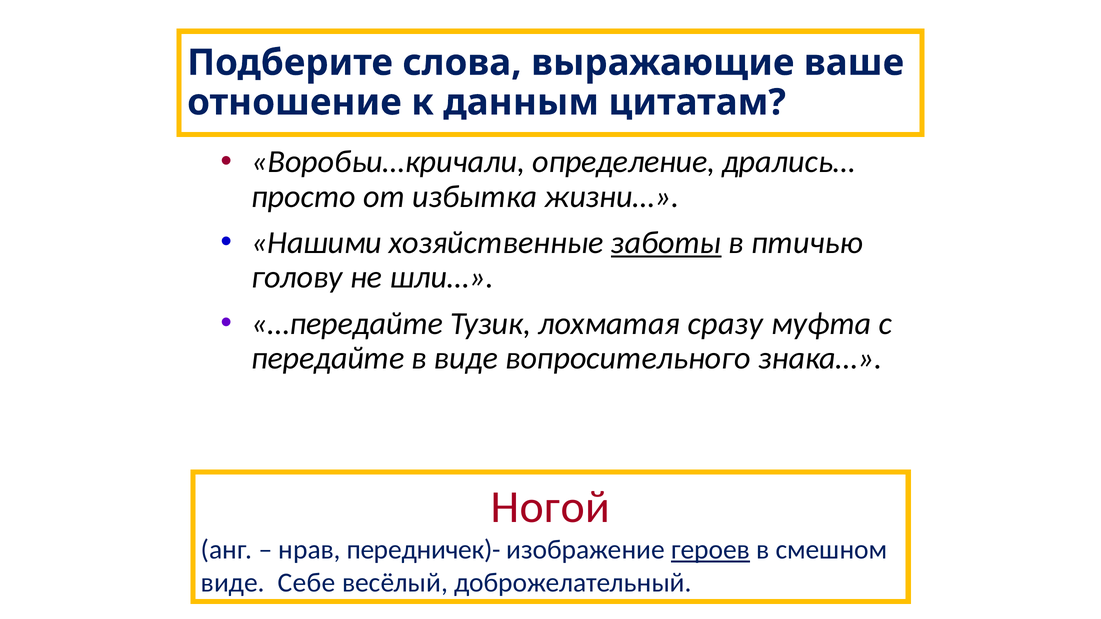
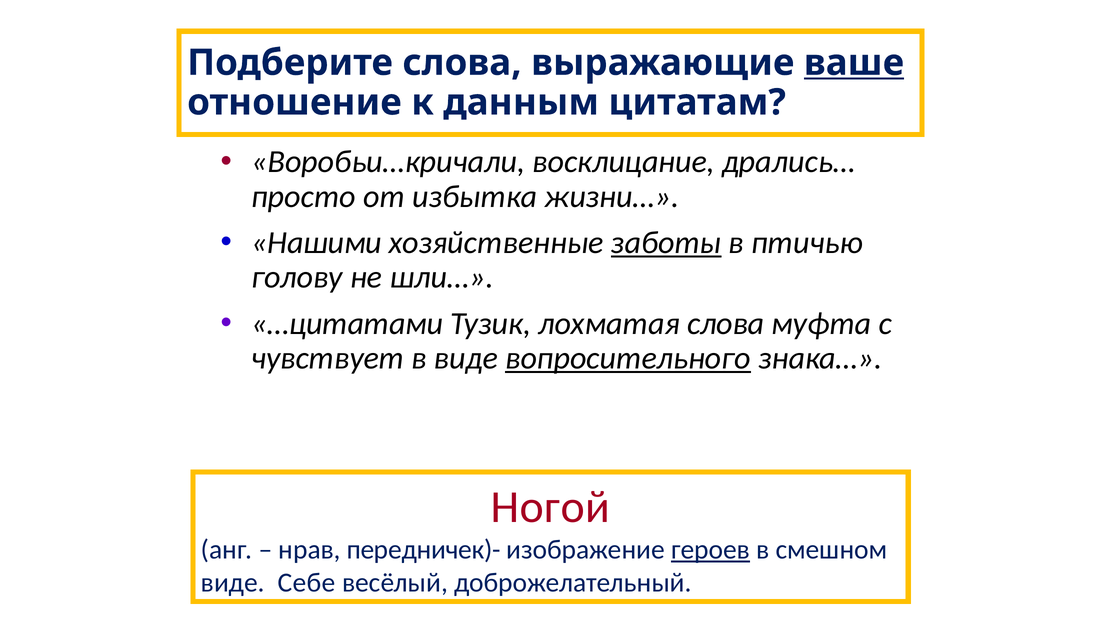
ваше underline: none -> present (854, 63)
определение: определение -> восклицание (624, 162)
…передайте: …передайте -> …цитатами (347, 324)
лохматая сразу: сразу -> слова (726, 324)
передайте: передайте -> чувствует (328, 358)
вопросительного underline: none -> present (628, 358)
